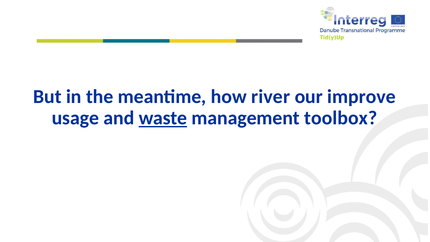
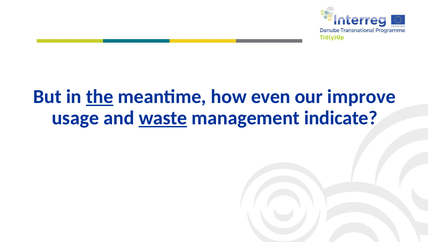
the underline: none -> present (100, 97)
river: river -> even (271, 97)
toolbox: toolbox -> indicate (341, 118)
